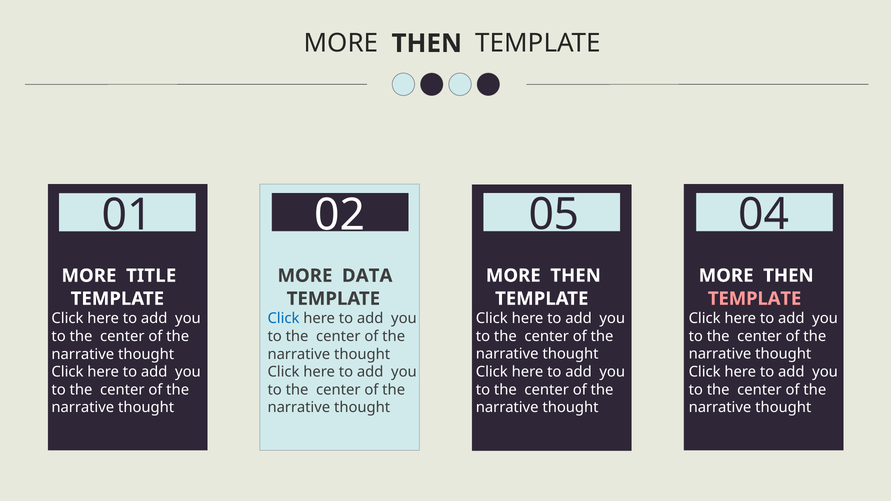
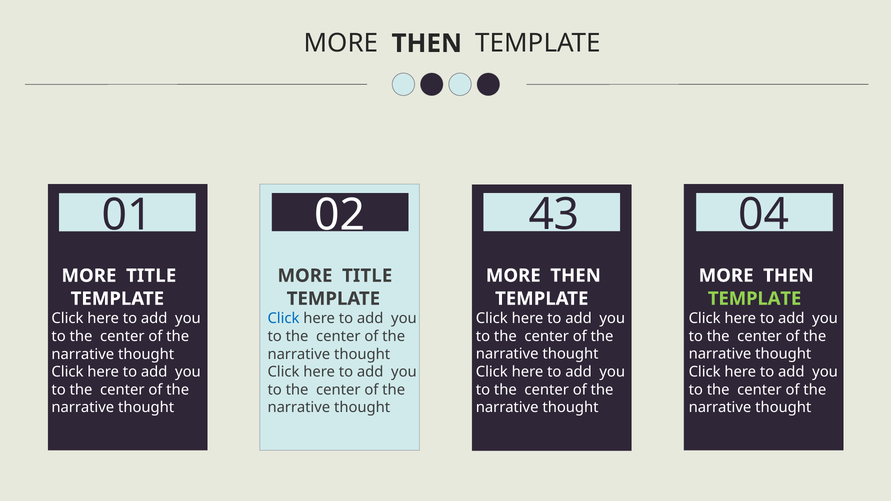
05: 05 -> 43 (554, 215)
DATA: DATA -> TITLE (367, 276)
TEMPLATE colour: pink -> light green (755, 299)
